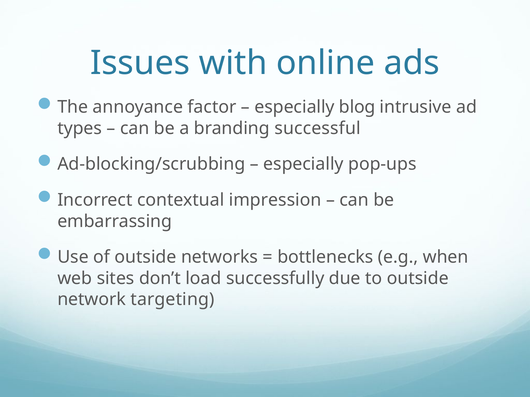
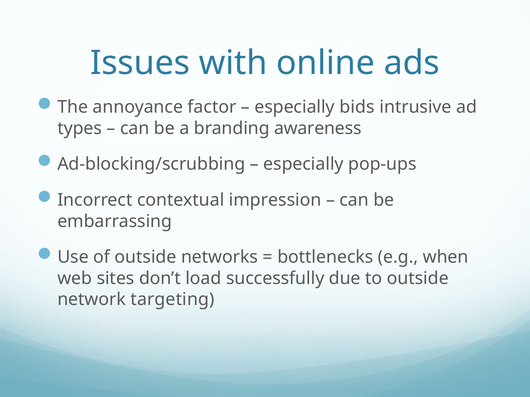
blog: blog -> bids (357, 107)
successful: successful -> awareness (318, 128)
